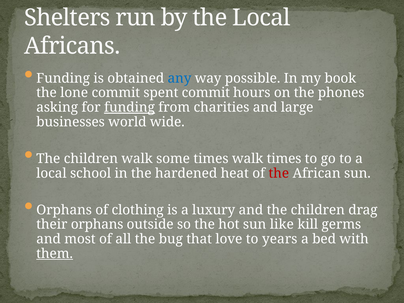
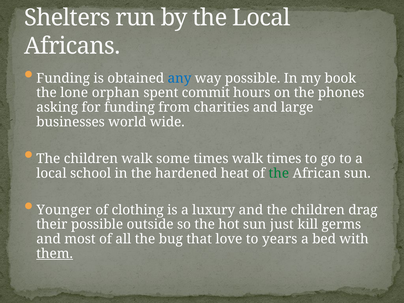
lone commit: commit -> orphan (116, 93)
funding underline: present -> none (129, 107)
the colour: red -> green (279, 173)
Orphans: Orphans -> Younger (64, 210)
their orphans: orphans -> possible (97, 225)
like: like -> just (282, 225)
